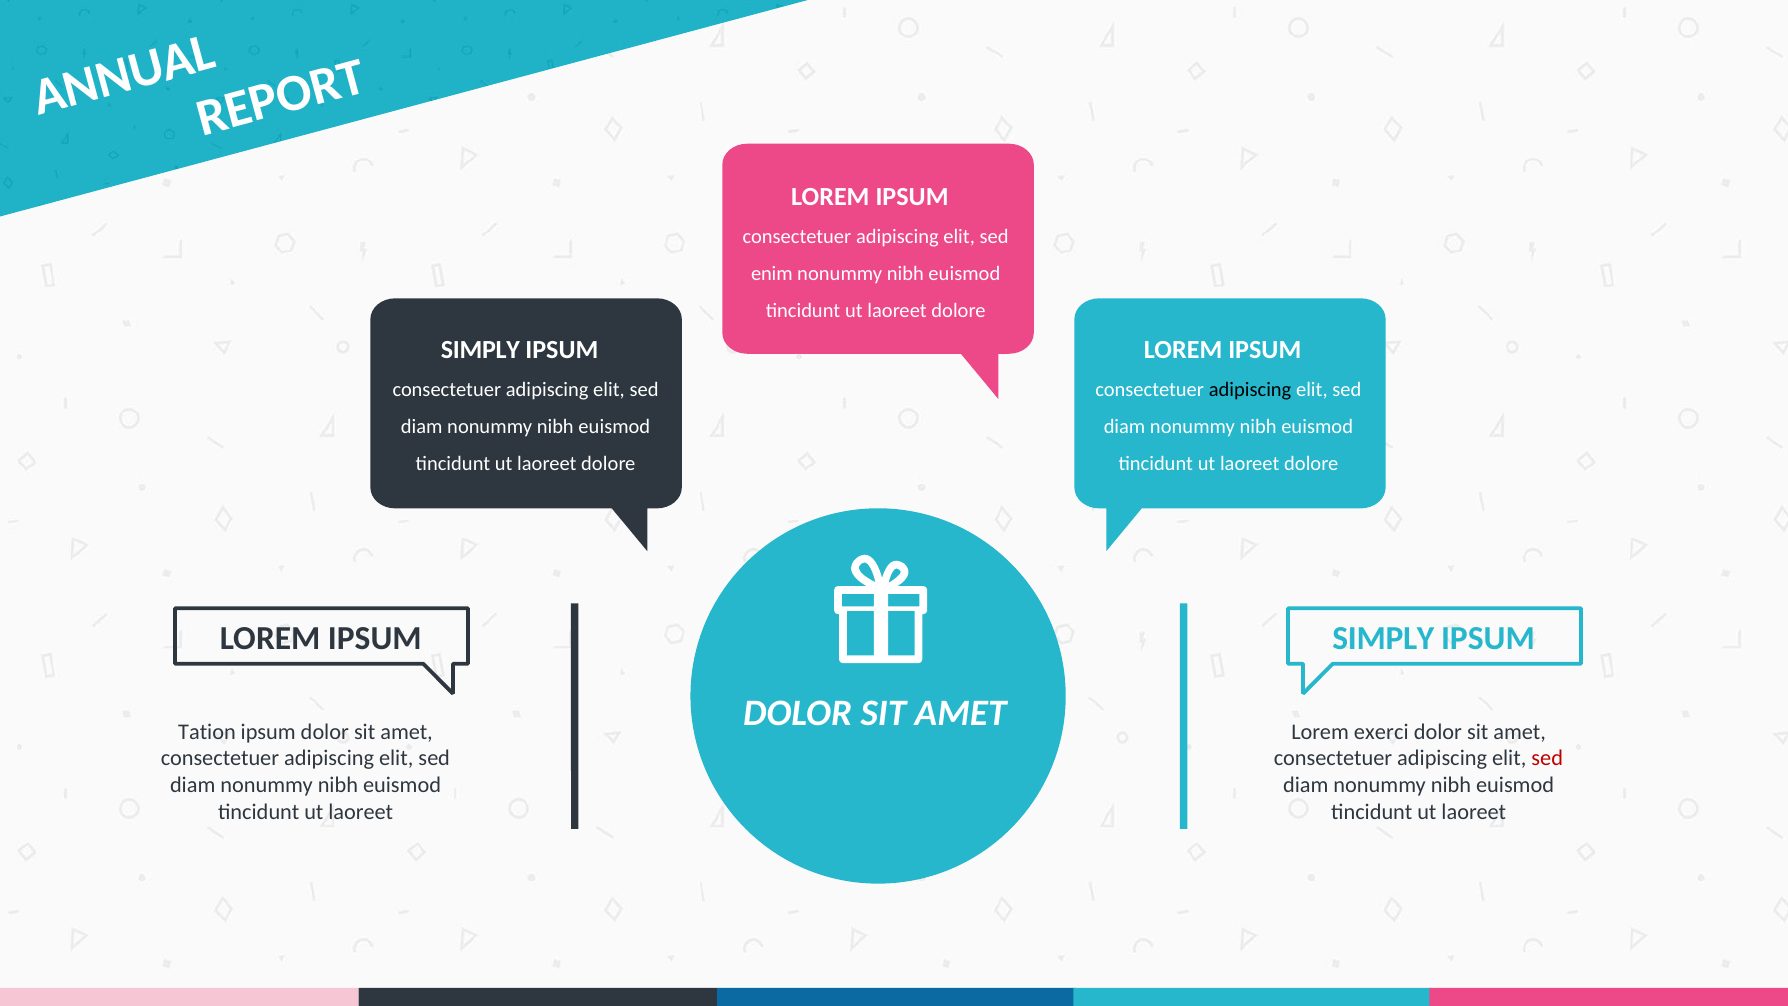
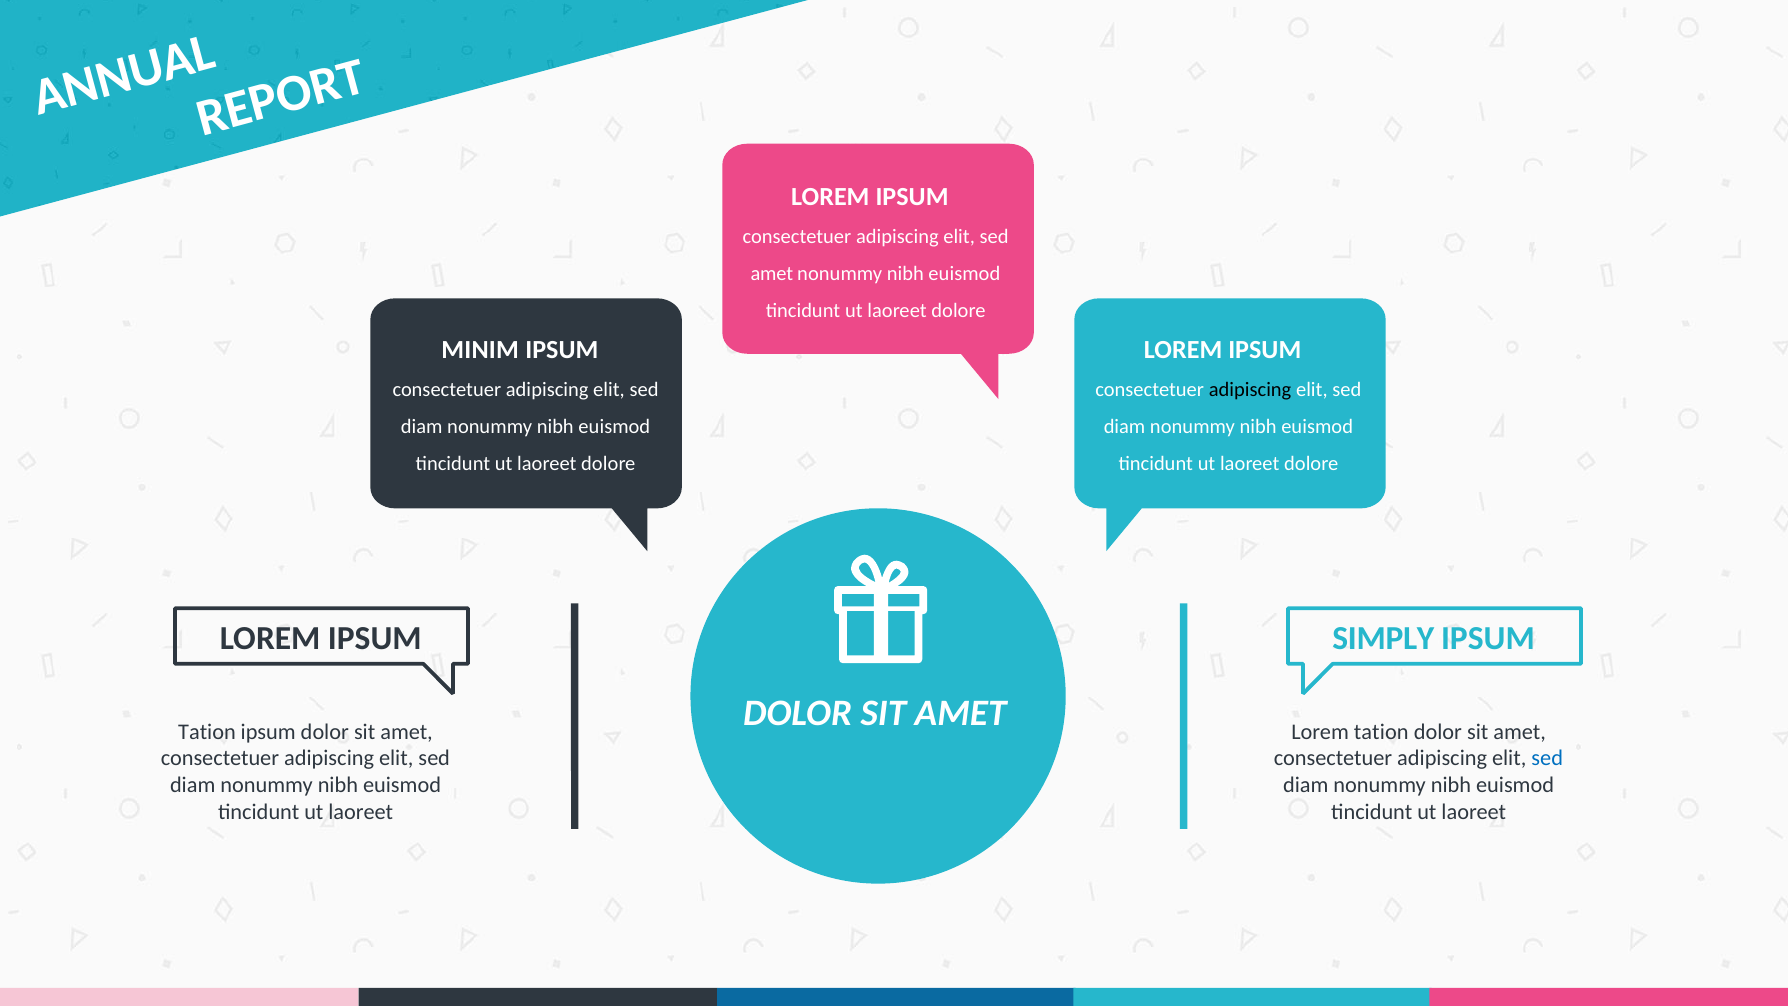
enim: enim -> amet (772, 273)
SIMPLY: SIMPLY -> MINIM (480, 350)
Lorem exerci: exerci -> tation (1381, 732)
sed colour: red -> blue (1547, 758)
